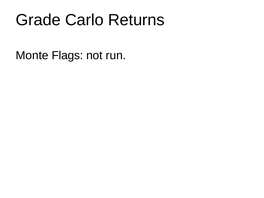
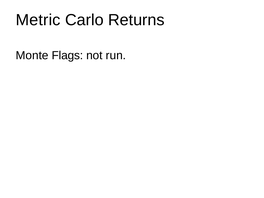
Grade: Grade -> Metric (38, 20)
